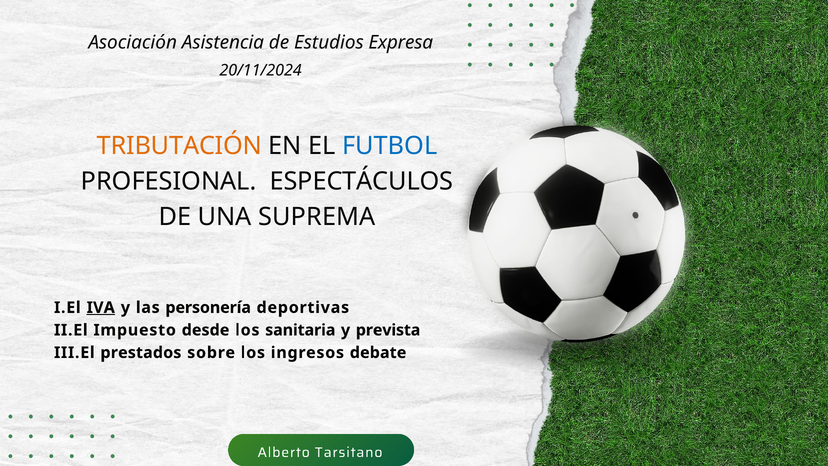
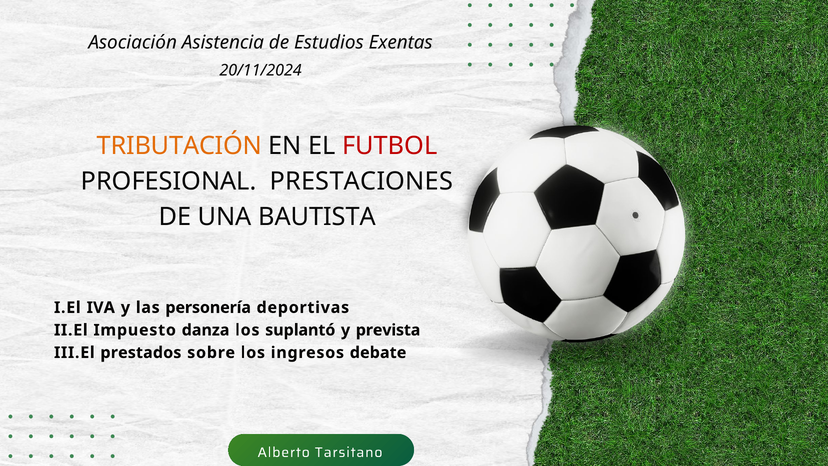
Expresa: Expresa -> Exentas (401, 43)
FUTBOL colour: blue -> red (390, 146)
ESPECTÁCULOS: ESPECTÁCULOS -> PRESTACIONES (361, 181)
SUPREMA: SUPREMA -> BAUTISTA (317, 217)
IVA underline: present -> none (101, 307)
desde: desde -> danza (206, 330)
sanitaria: sanitaria -> suplantó (300, 330)
